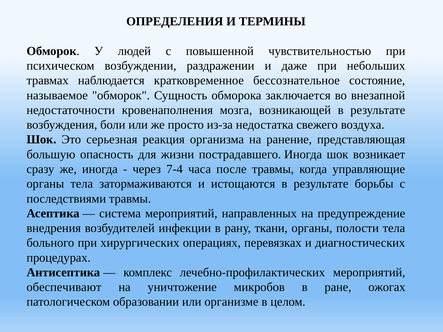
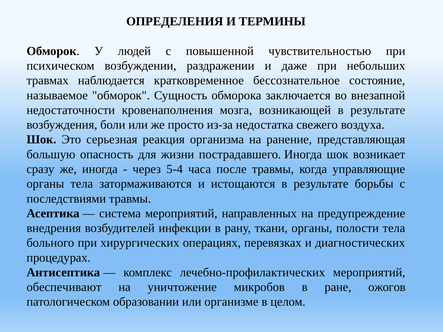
7-4: 7-4 -> 5-4 (175, 169)
ожогах: ожогах -> ожогов (387, 287)
